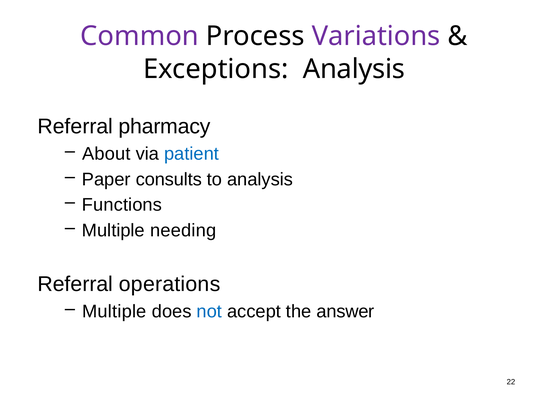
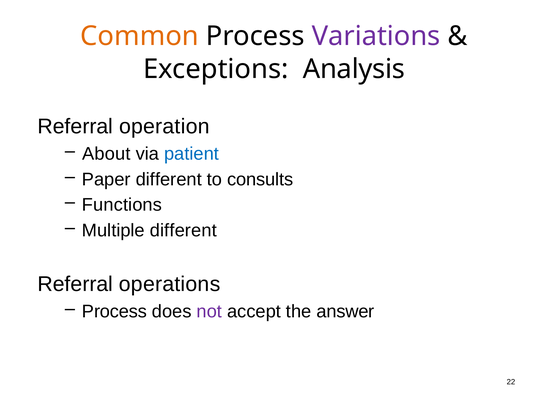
Common colour: purple -> orange (140, 36)
pharmacy: pharmacy -> operation (164, 127)
Paper consults: consults -> different (169, 179)
to analysis: analysis -> consults (260, 179)
Multiple needing: needing -> different (183, 230)
Multiple: Multiple -> Process (115, 311)
not colour: blue -> purple (209, 311)
